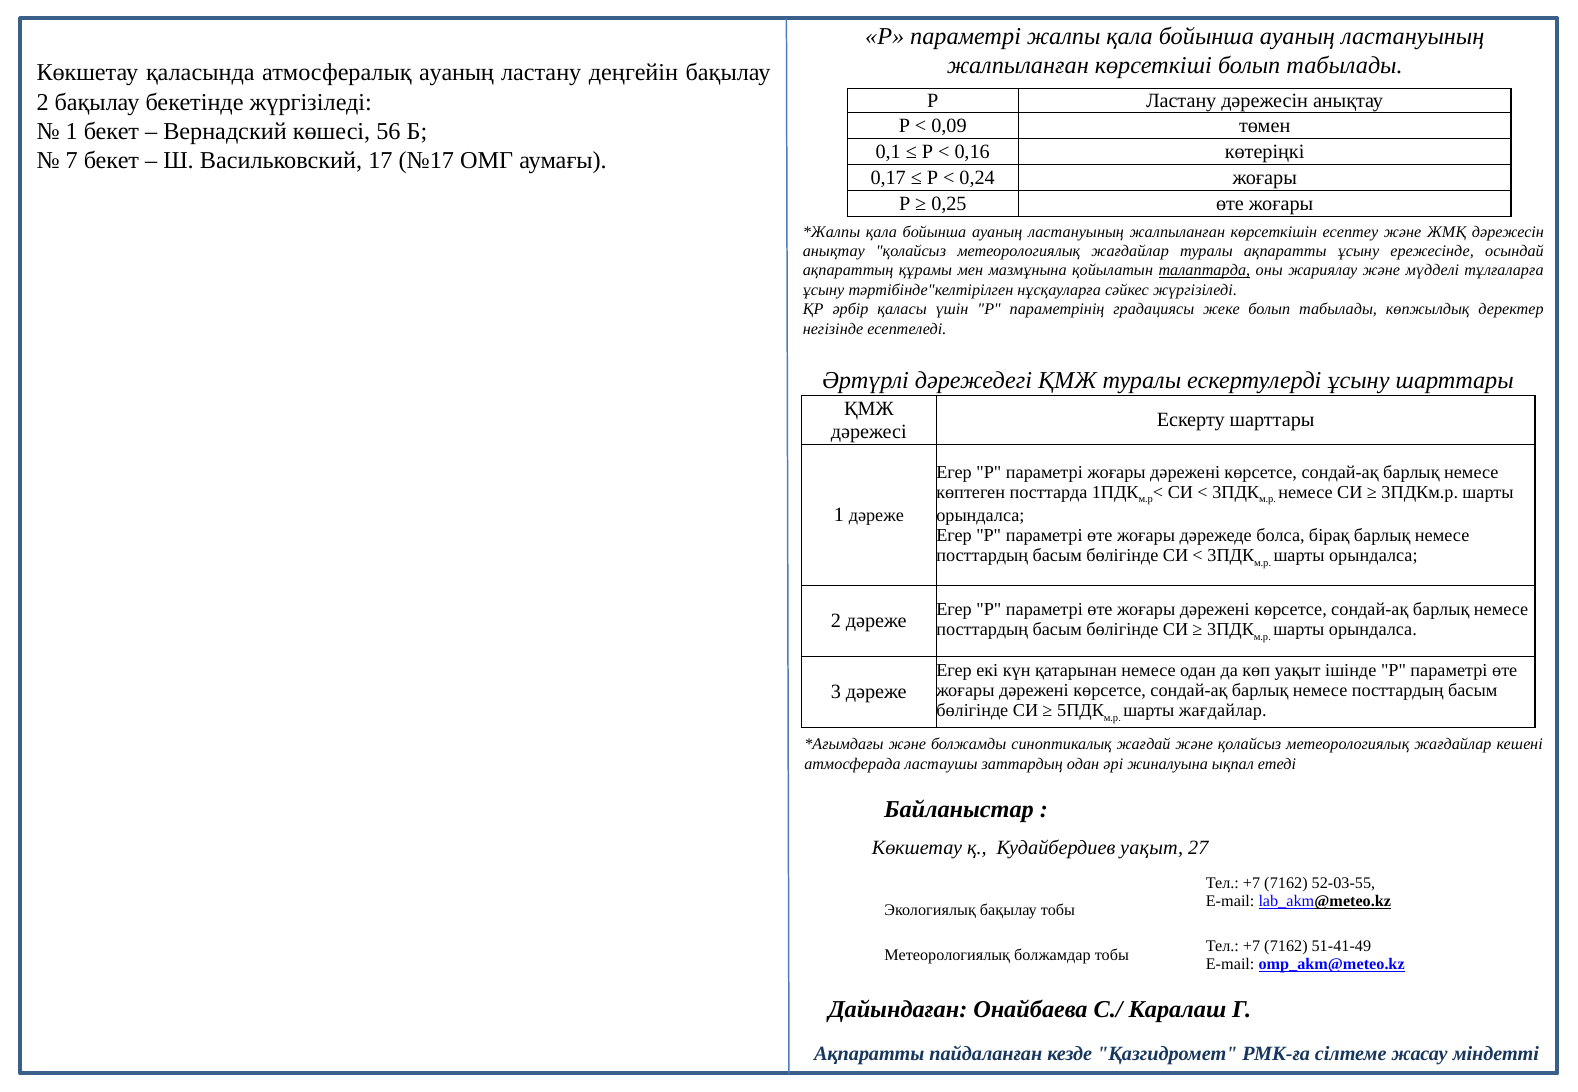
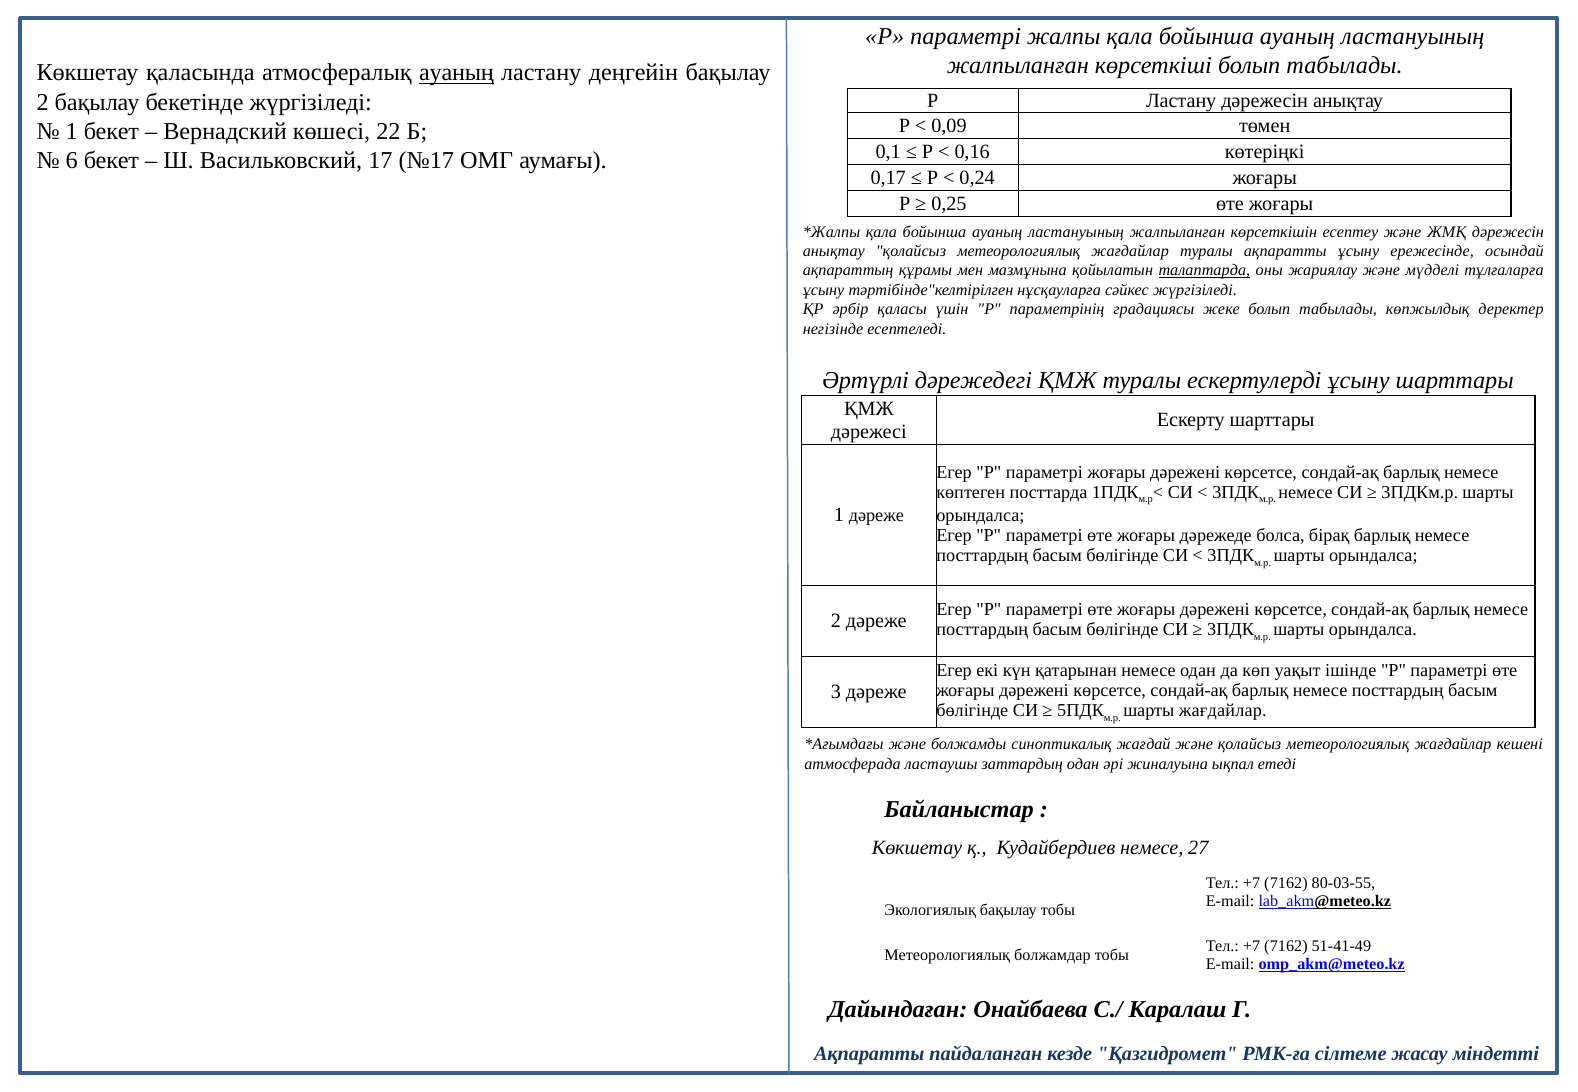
ауаның underline: none -> present (456, 73)
56: 56 -> 22 (388, 131)
7: 7 -> 6 (72, 160)
Кудайбердиев уақыт: уақыт -> немесе (1152, 848)
52-03-55: 52-03-55 -> 80-03-55 (1343, 884)
